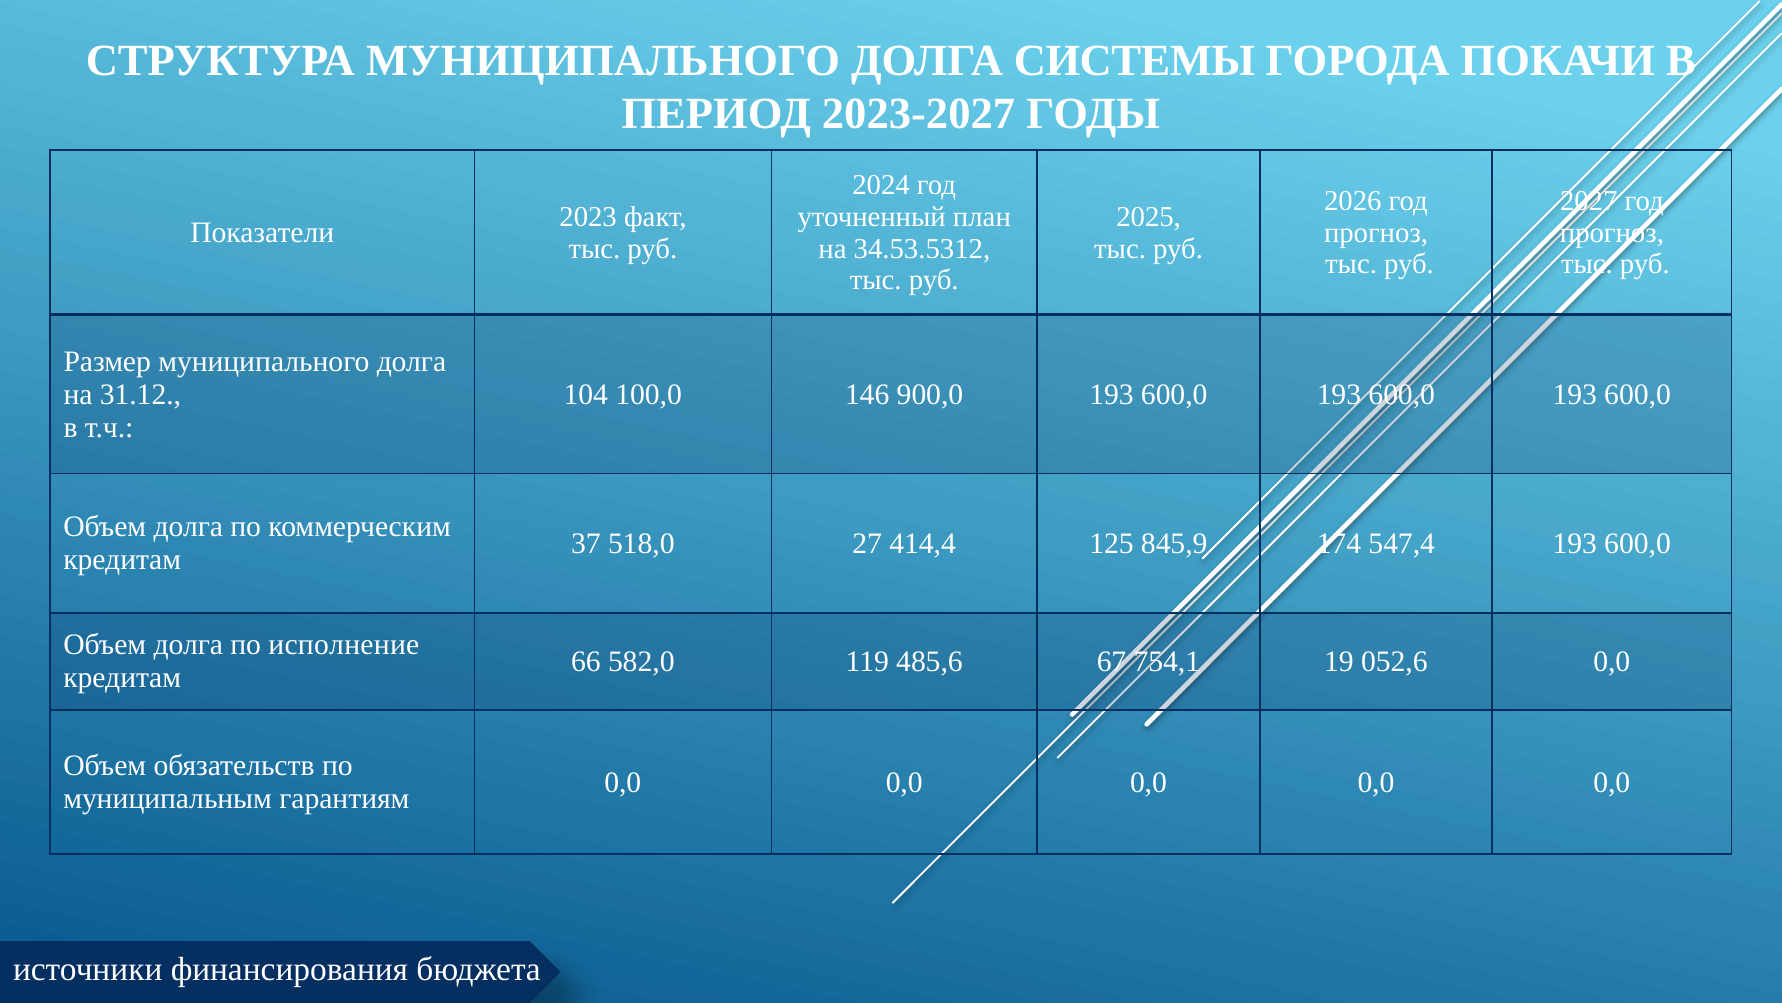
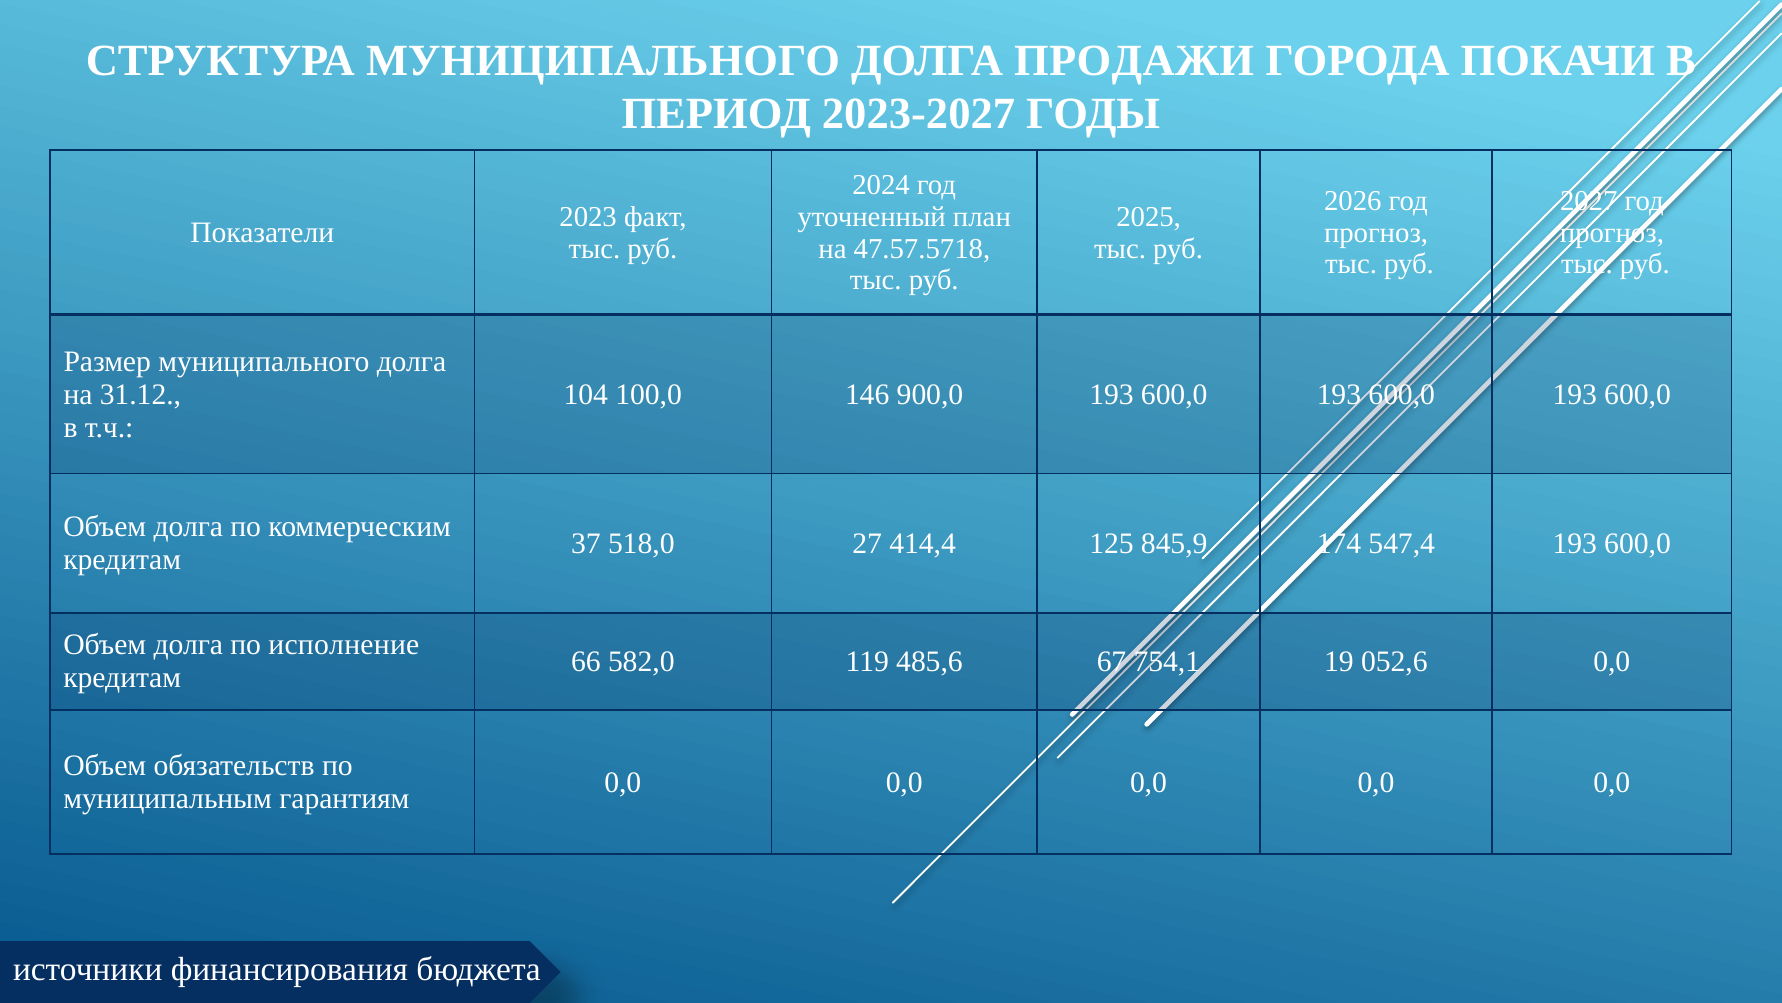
СИСТЕМЫ: СИСТЕМЫ -> ПРОДАЖИ (1134, 60)
34.53.5312: 34.53.5312 -> 47.57.5718 (922, 248)
